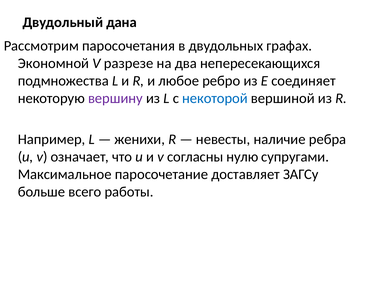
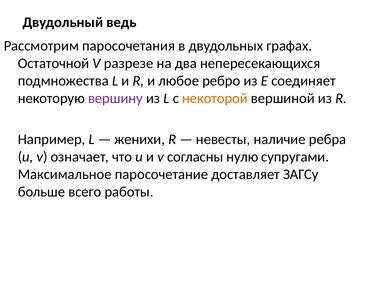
дана: дана -> ведь (121, 22)
Экономной: Экономной -> Остаточной (53, 63)
некоторой colour: blue -> orange (215, 98)
